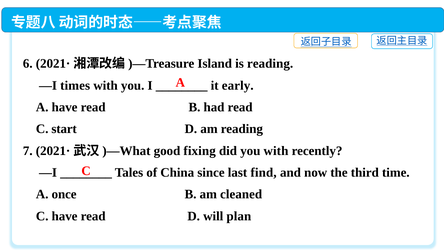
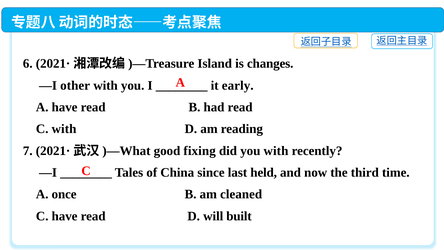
is reading: reading -> changes (270, 64)
times: times -> other (75, 85)
C start: start -> with (64, 129)
find: find -> held (264, 172)
plan: plan -> built (239, 216)
